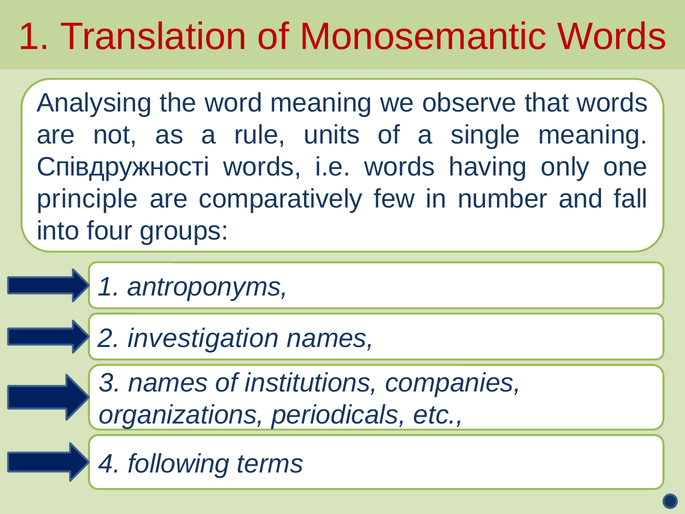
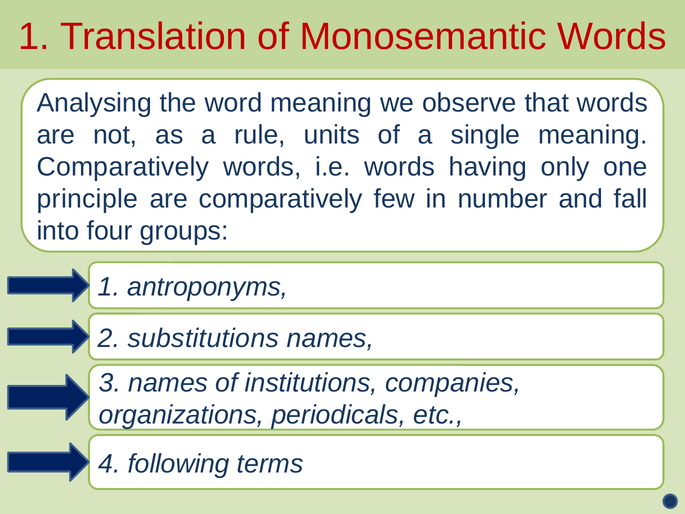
Співдружності: Співдружності -> Comparatively (123, 167)
investigation: investigation -> substitutions (203, 338)
